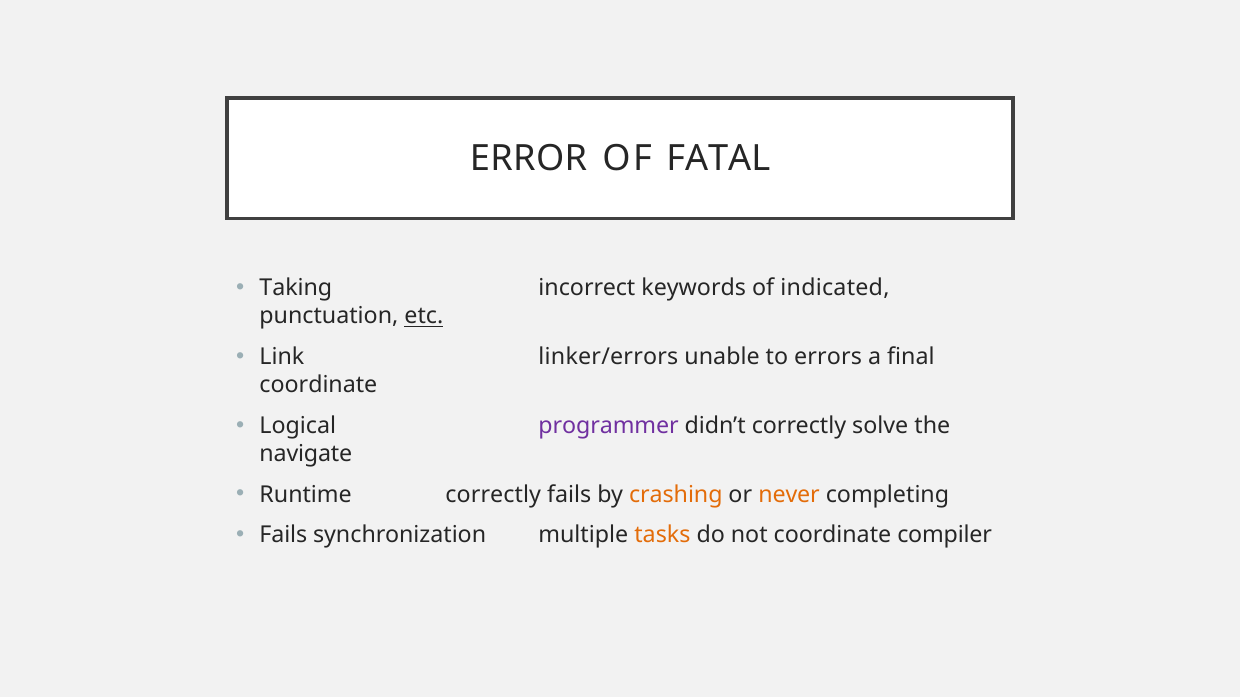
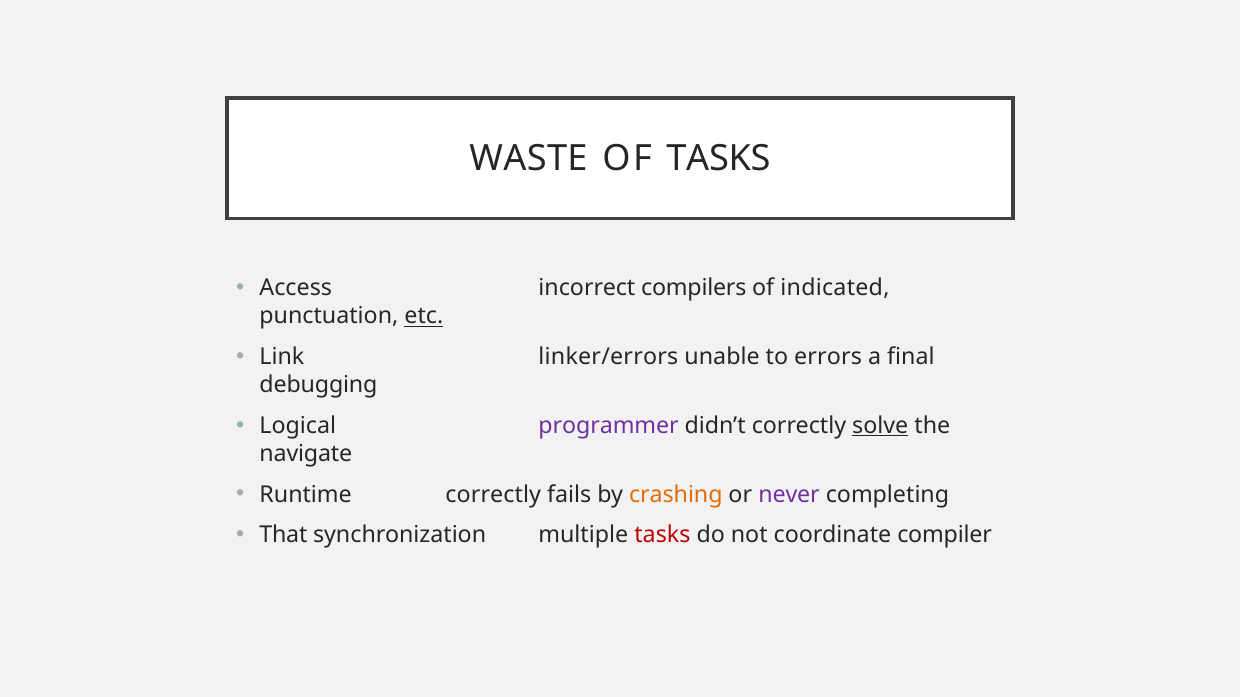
ERROR: ERROR -> WASTE (529, 158)
OF FATAL: FATAL -> TASKS (718, 158)
Taking: Taking -> Access (296, 289)
keywords: keywords -> compilers (694, 289)
coordinate: coordinate -> debugging (318, 385)
solve underline: none -> present (880, 426)
never colour: orange -> purple (789, 495)
Fails: Fails -> That (283, 536)
tasks colour: orange -> red (662, 536)
